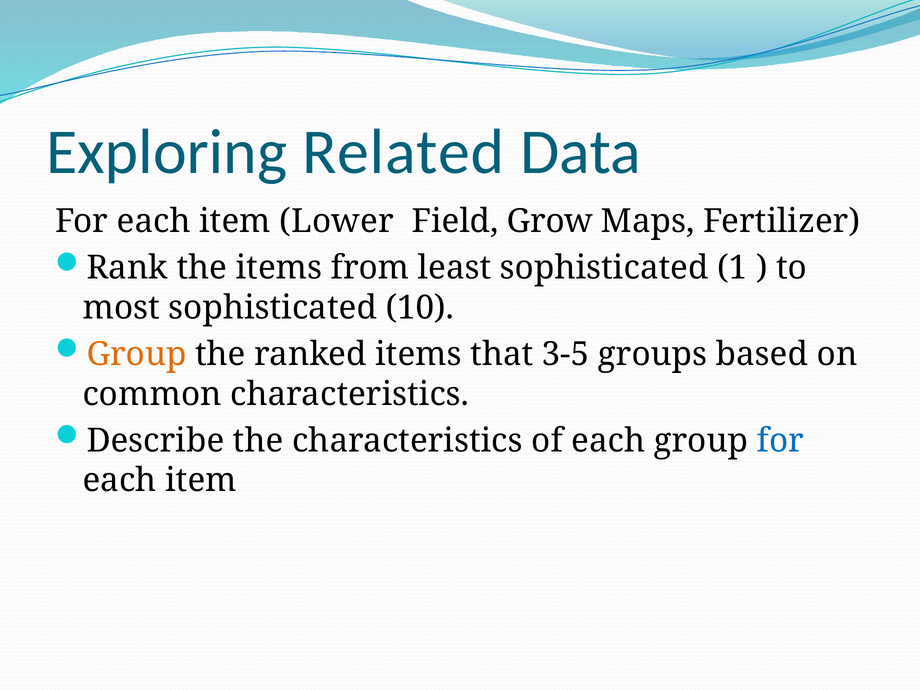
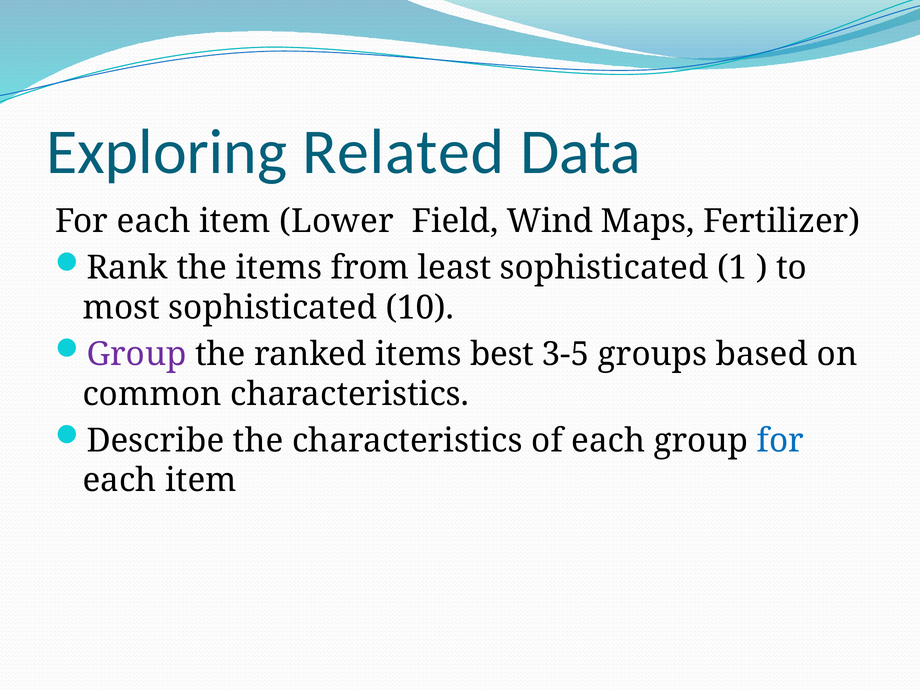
Grow: Grow -> Wind (550, 222)
Group colour: orange -> purple (137, 354)
that: that -> best (502, 354)
